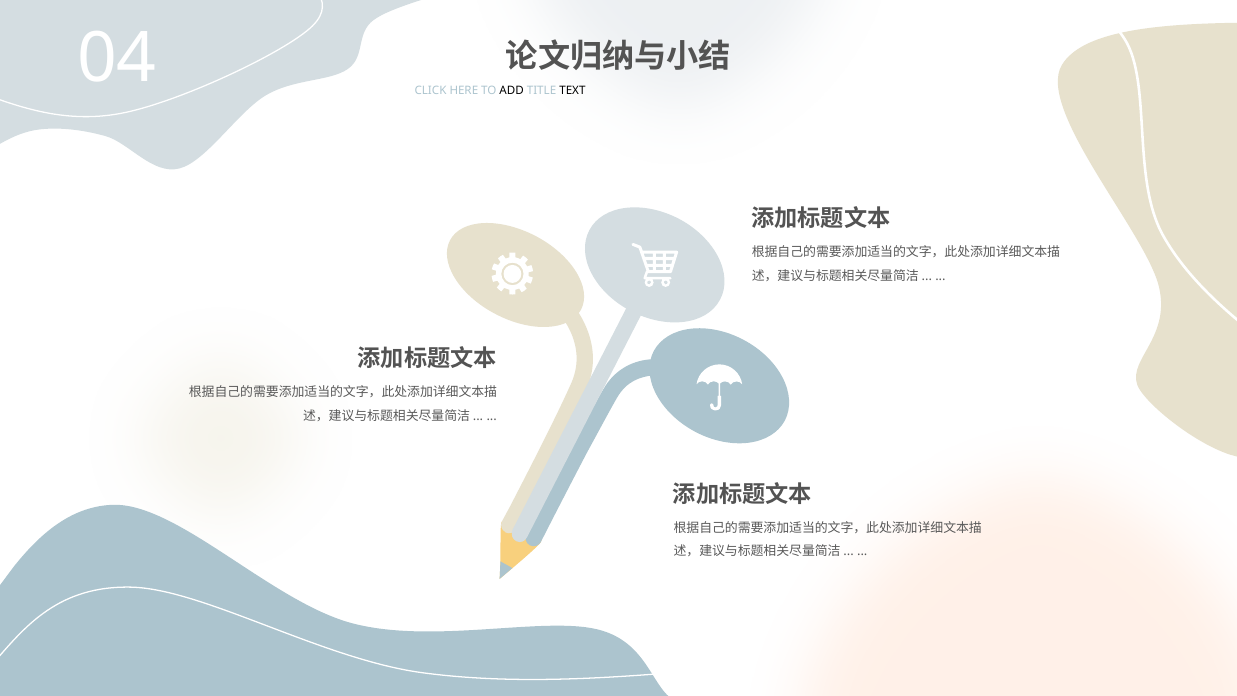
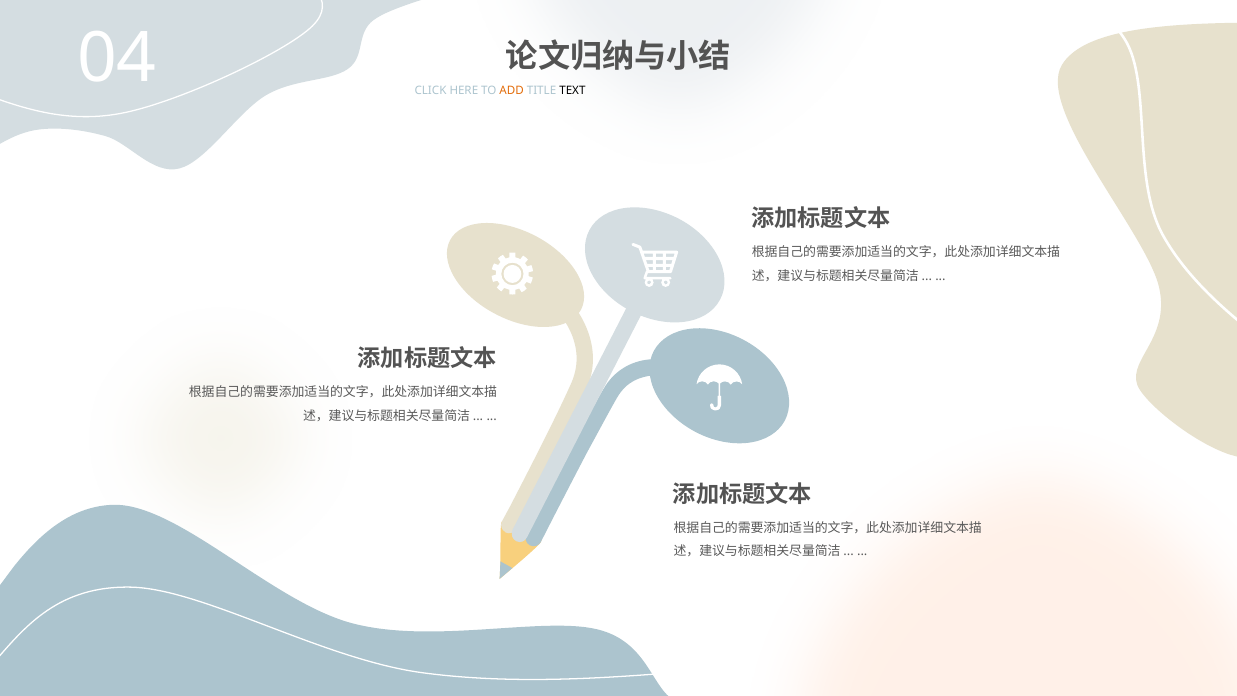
ADD colour: black -> orange (512, 91)
